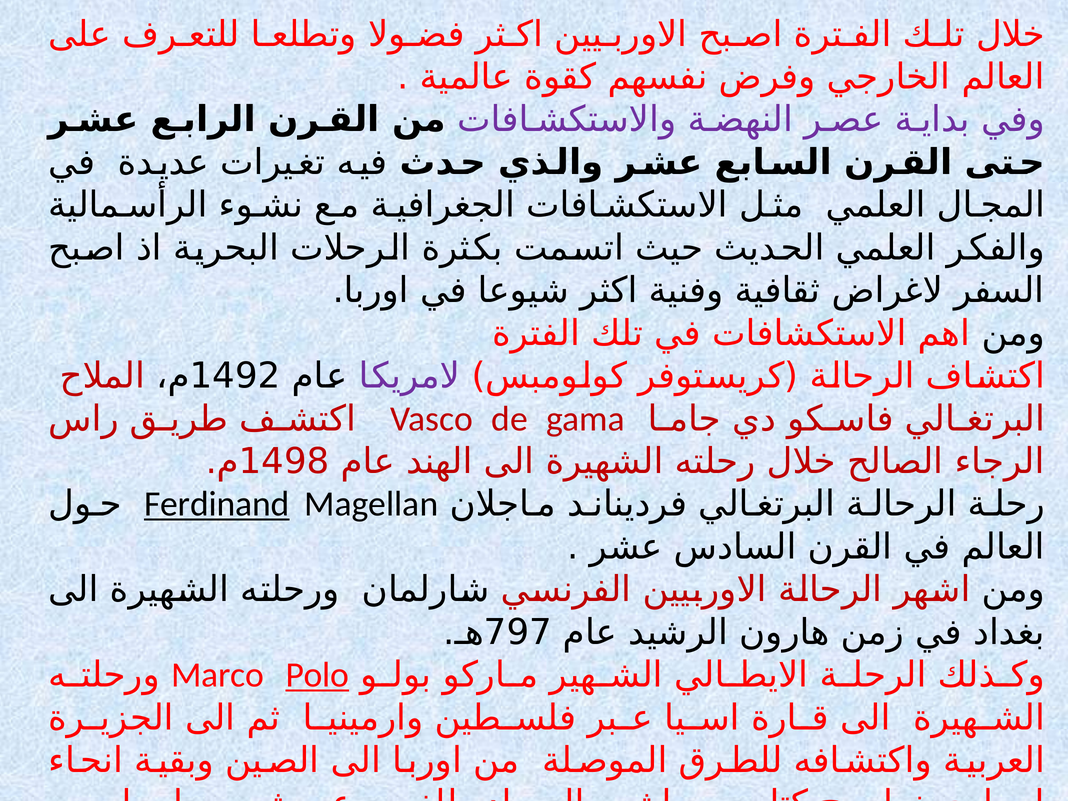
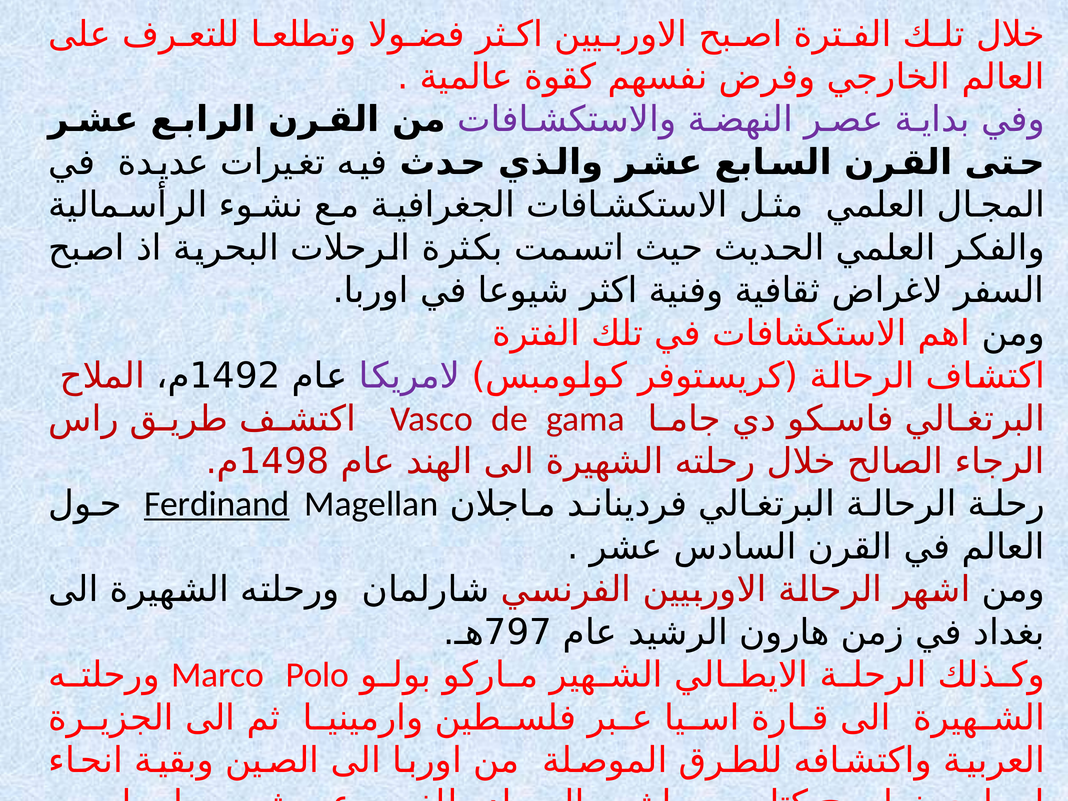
Polo underline: present -> none (317, 675)
